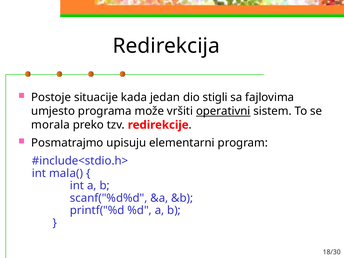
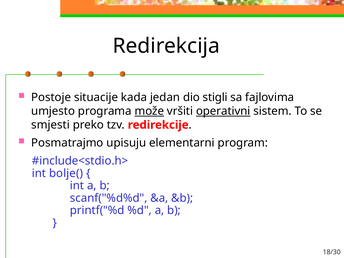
može underline: none -> present (149, 111)
morala: morala -> smjesti (51, 125)
mala(: mala( -> bolje( (66, 173)
